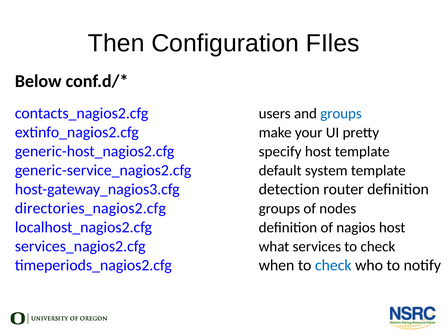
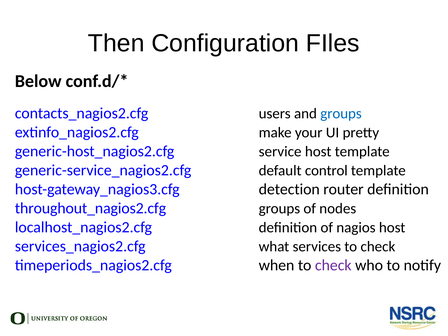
specify: specify -> service (280, 152)
system: system -> control (326, 171)
directories_nagios2.cfg: directories_nagios2.cfg -> throughout_nagios2.cfg (91, 208)
check colour: blue -> purple (333, 265)
